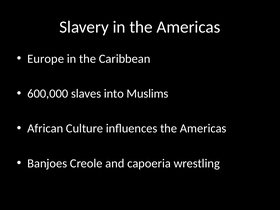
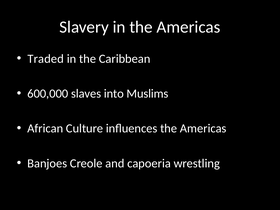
Europe: Europe -> Traded (46, 59)
